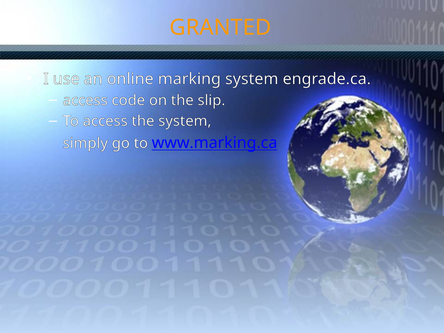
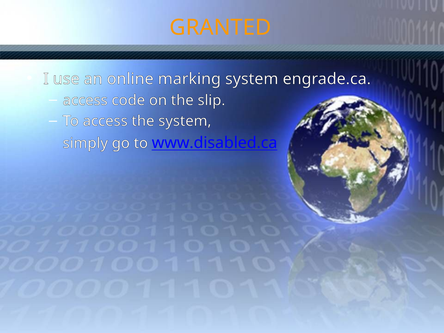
www.marking.ca: www.marking.ca -> www.disabled.ca (215, 143)
